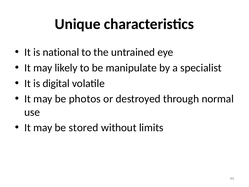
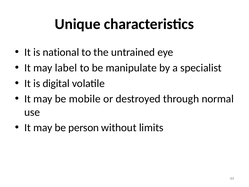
likely: likely -> label (66, 68)
photos: photos -> mobile (85, 99)
stored: stored -> person (84, 128)
